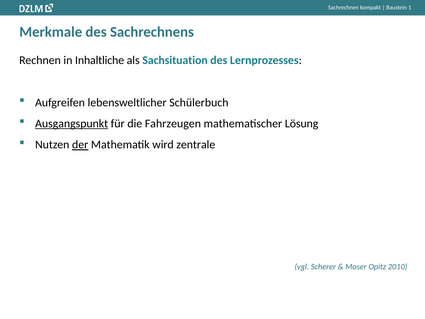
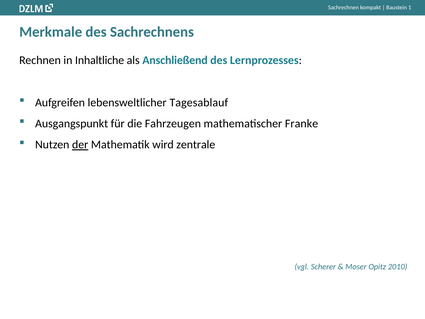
Sachsituation: Sachsituation -> Anschließend (175, 60)
Schülerbuch: Schülerbuch -> Tagesablauf (199, 102)
Ausgangspunkt underline: present -> none (72, 124)
Lösung: Lösung -> Franke (302, 124)
